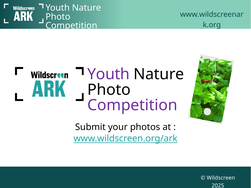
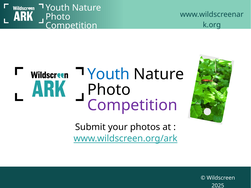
Youth colour: purple -> blue (109, 74)
